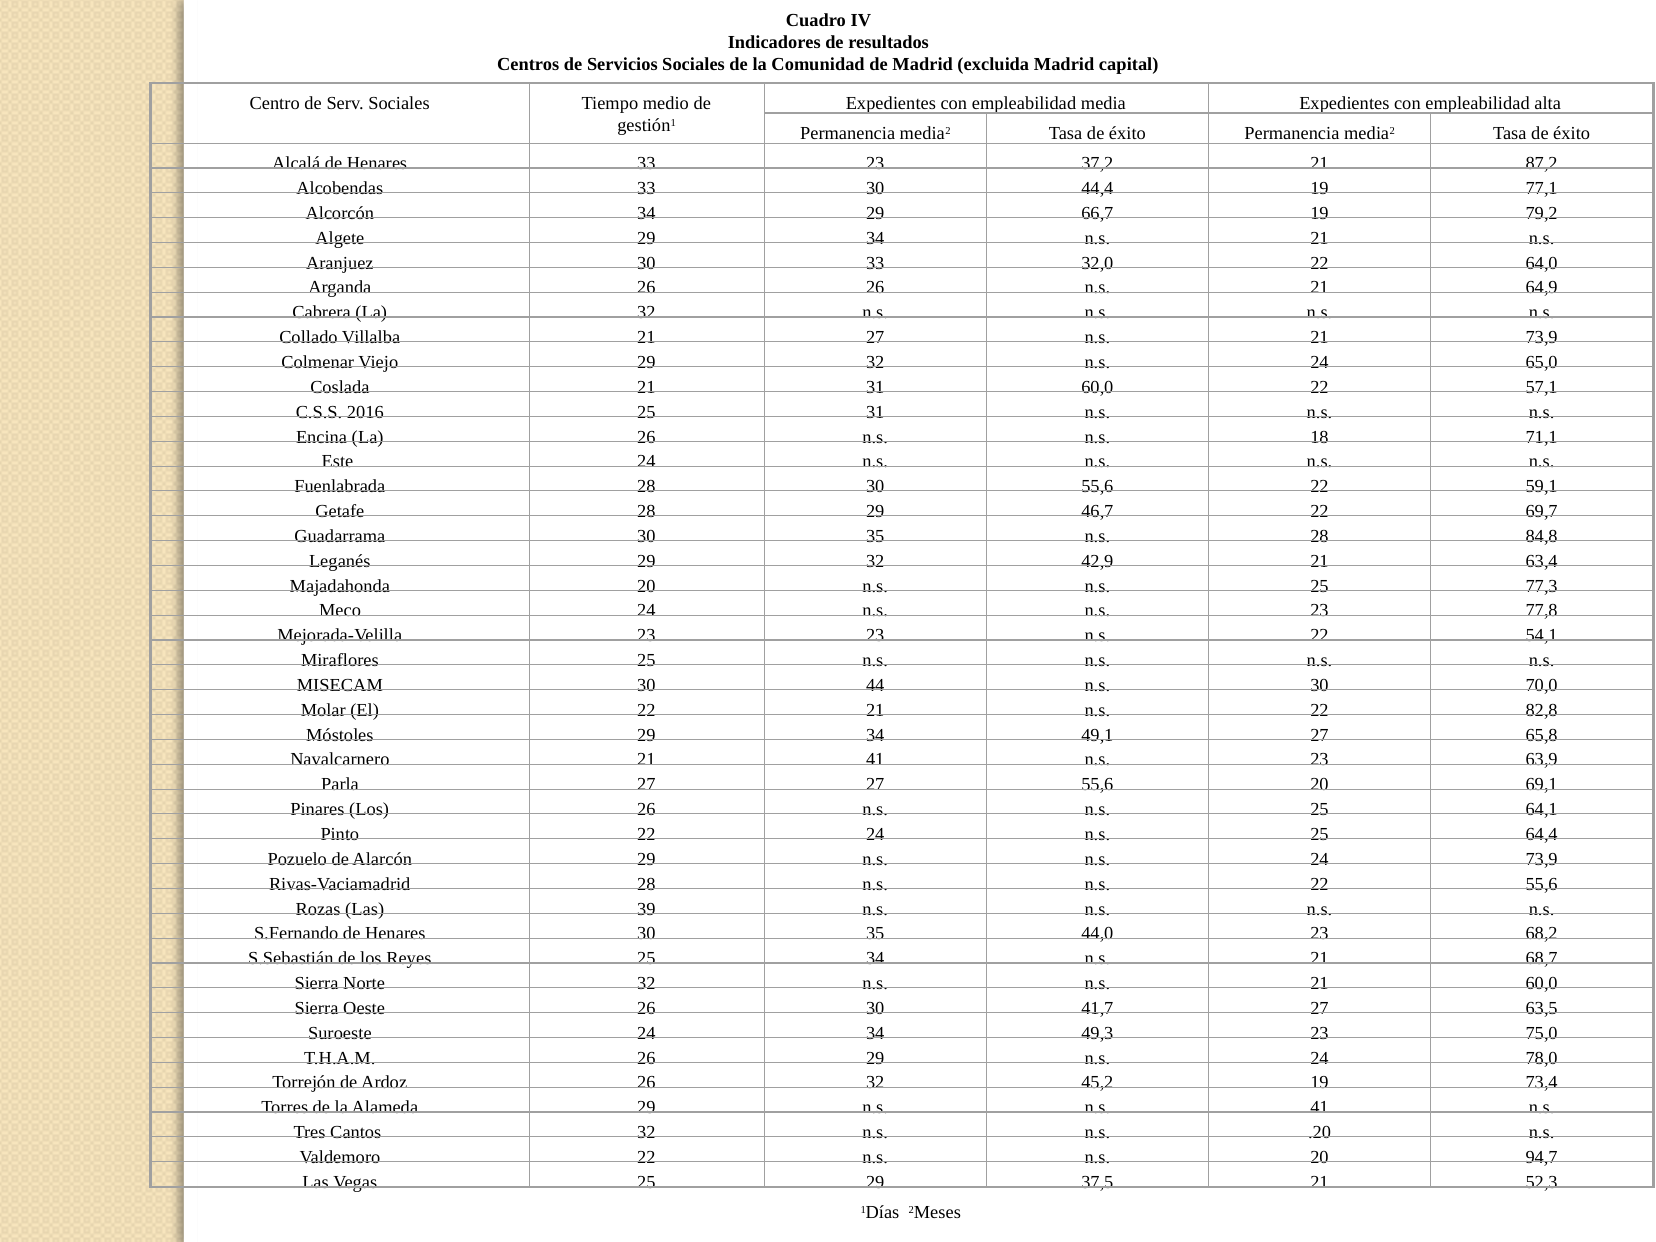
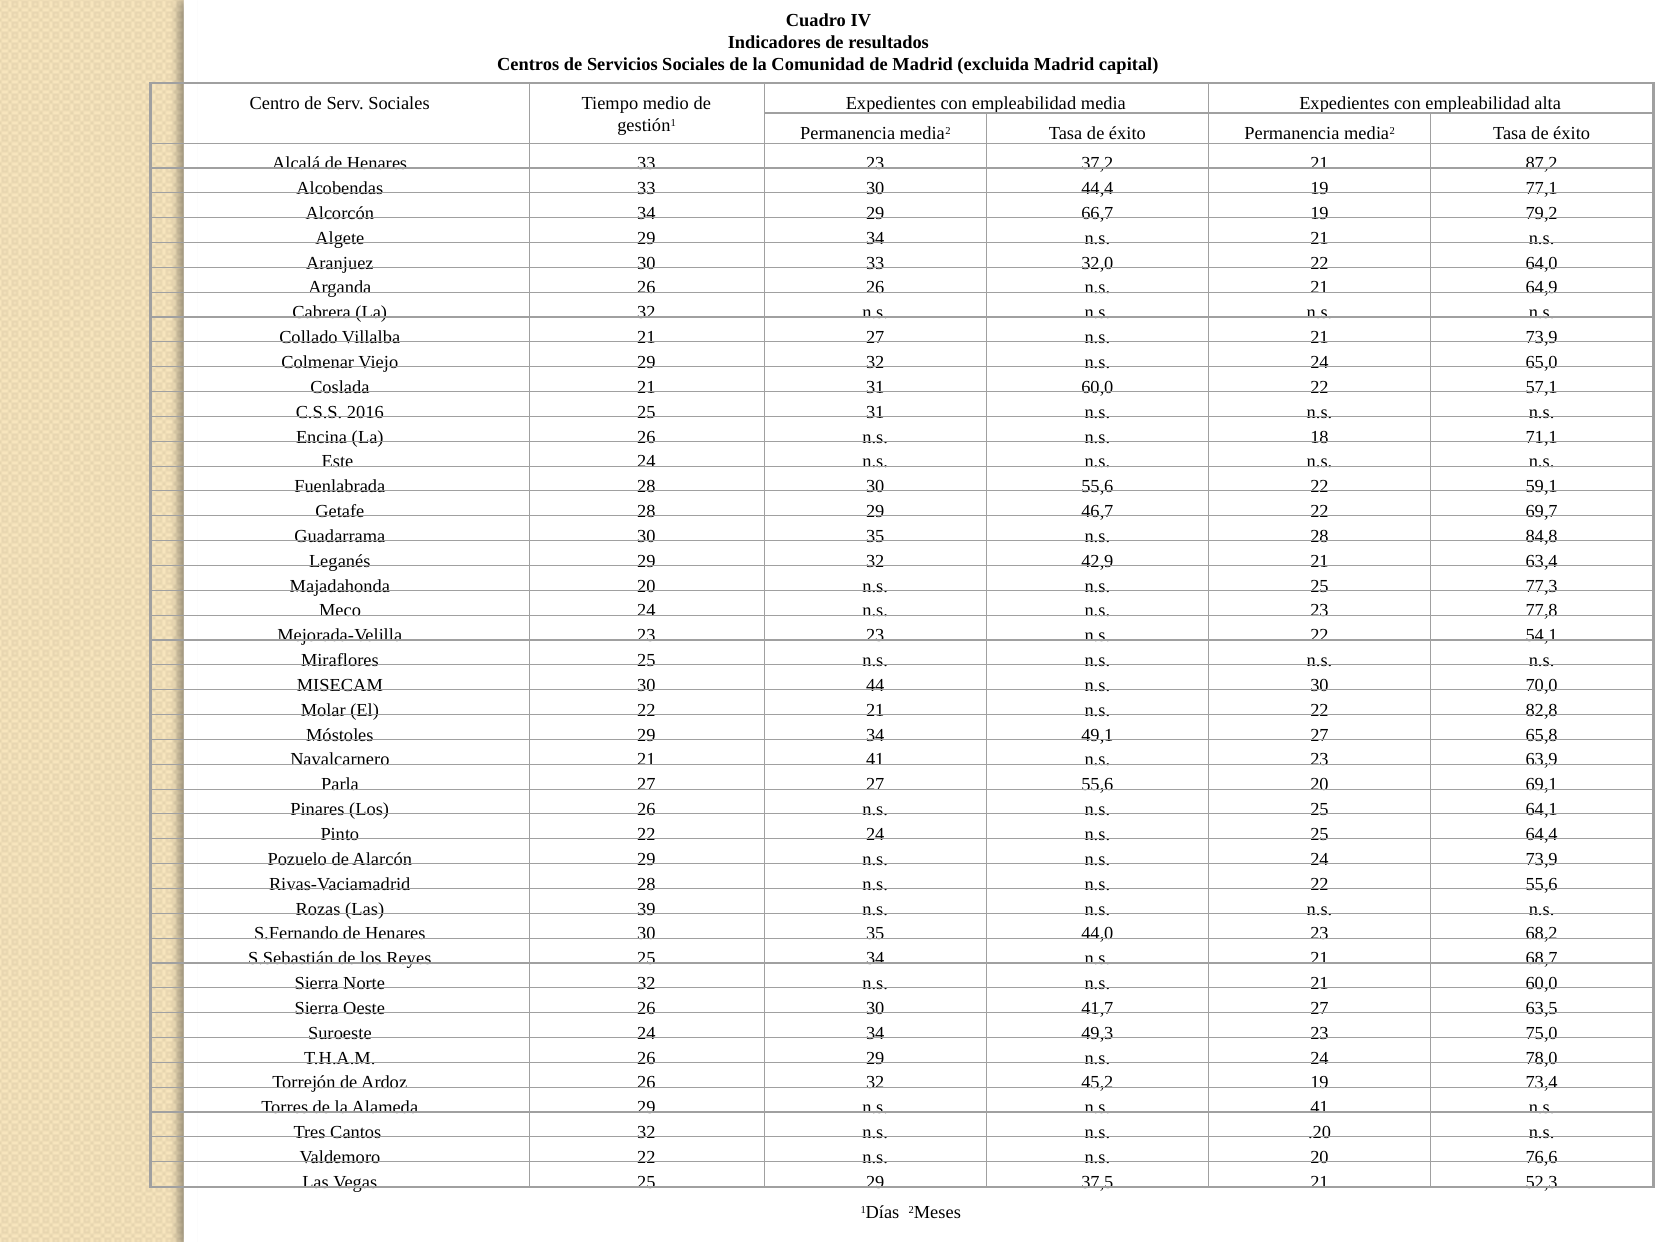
94,7: 94,7 -> 76,6 (1542, 1157)
